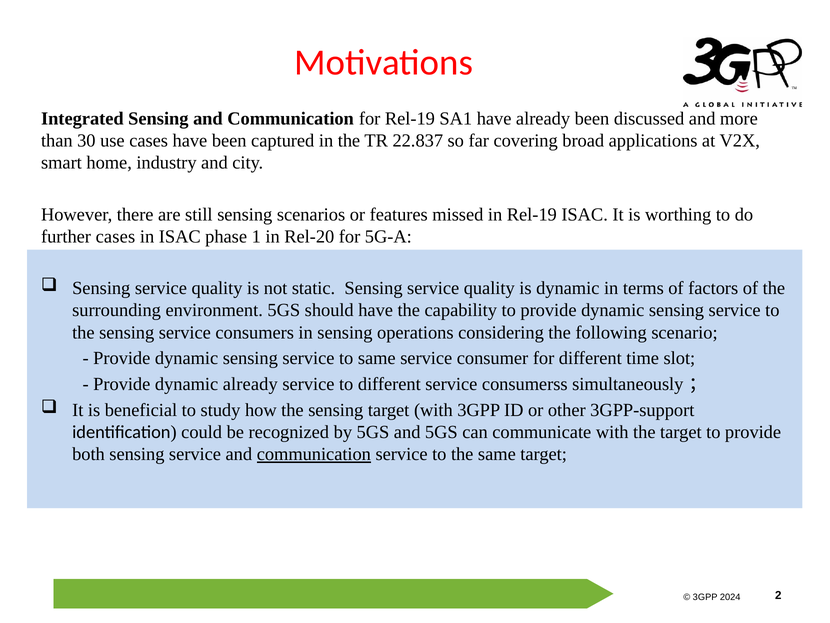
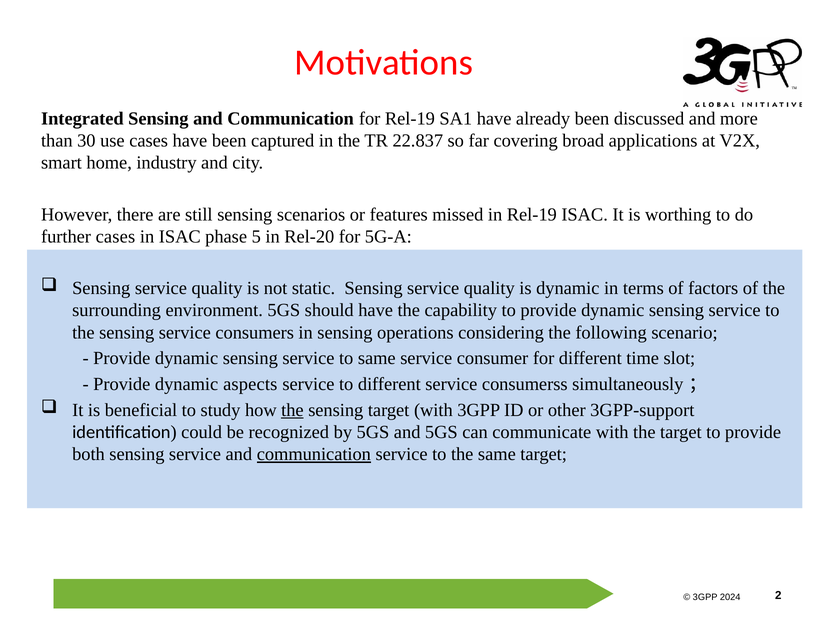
1: 1 -> 5 (256, 236)
dynamic already: already -> aspects (250, 384)
the underline: none -> present (292, 410)
